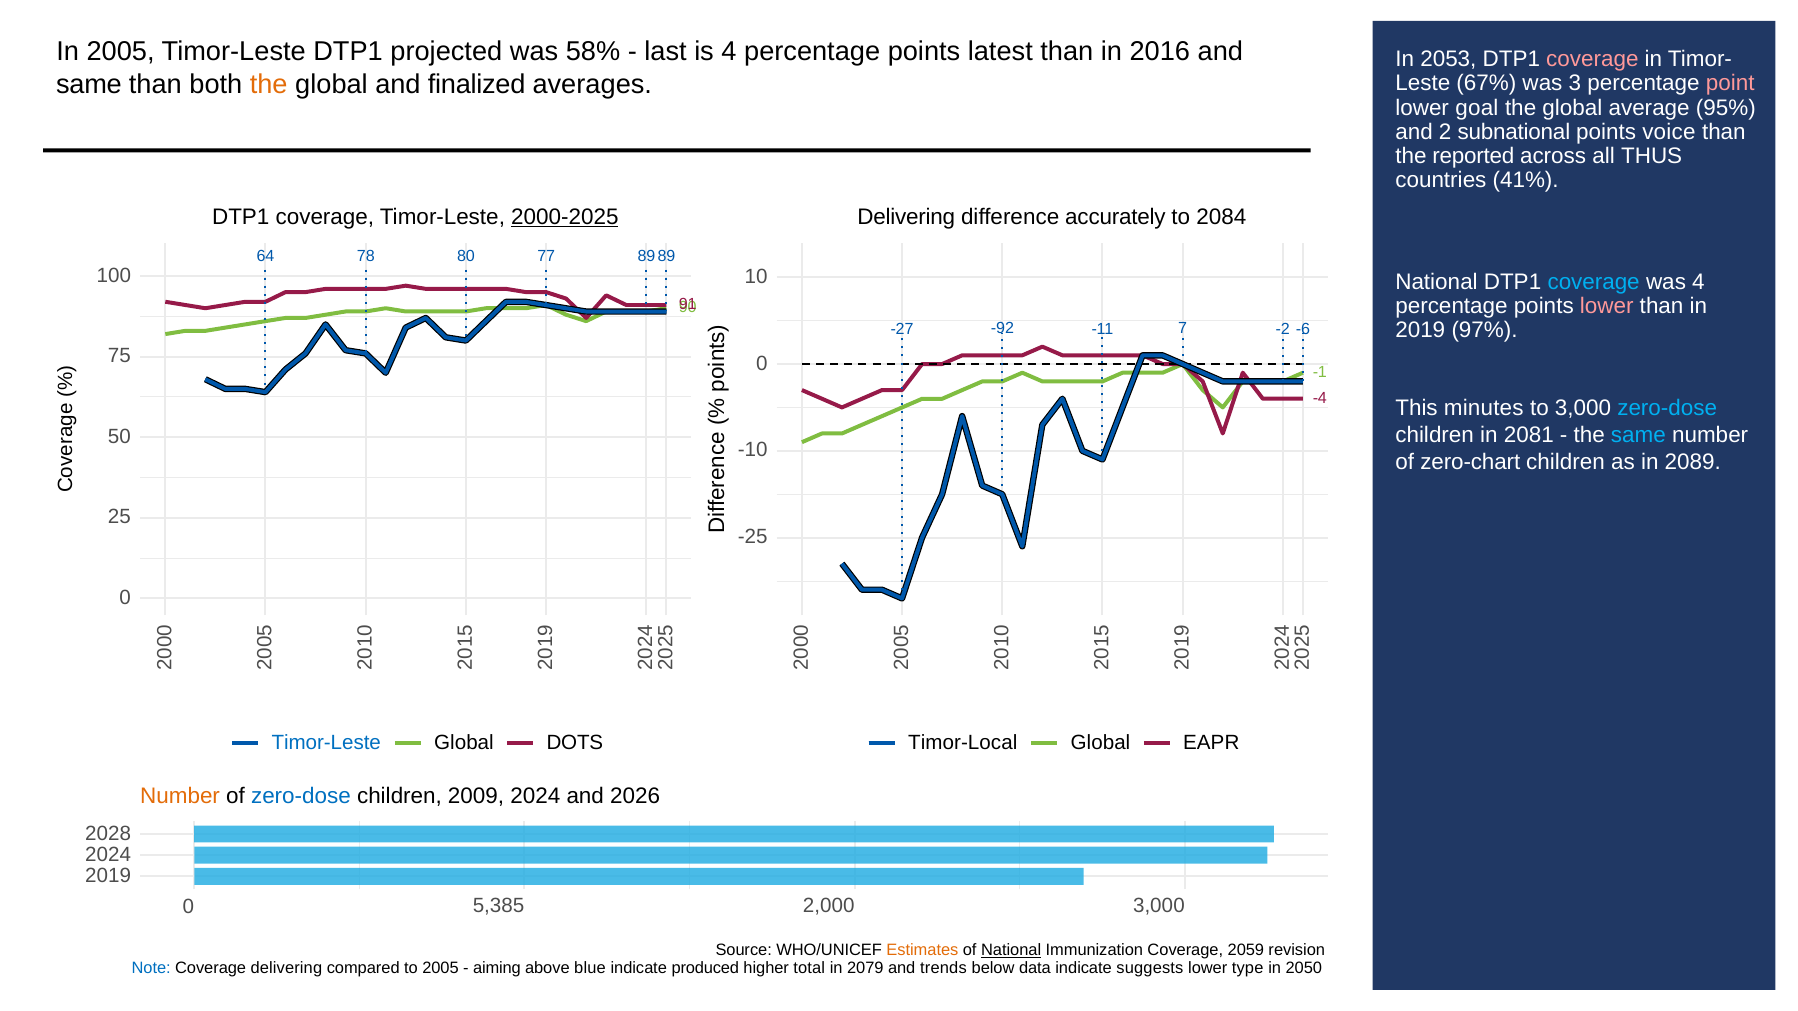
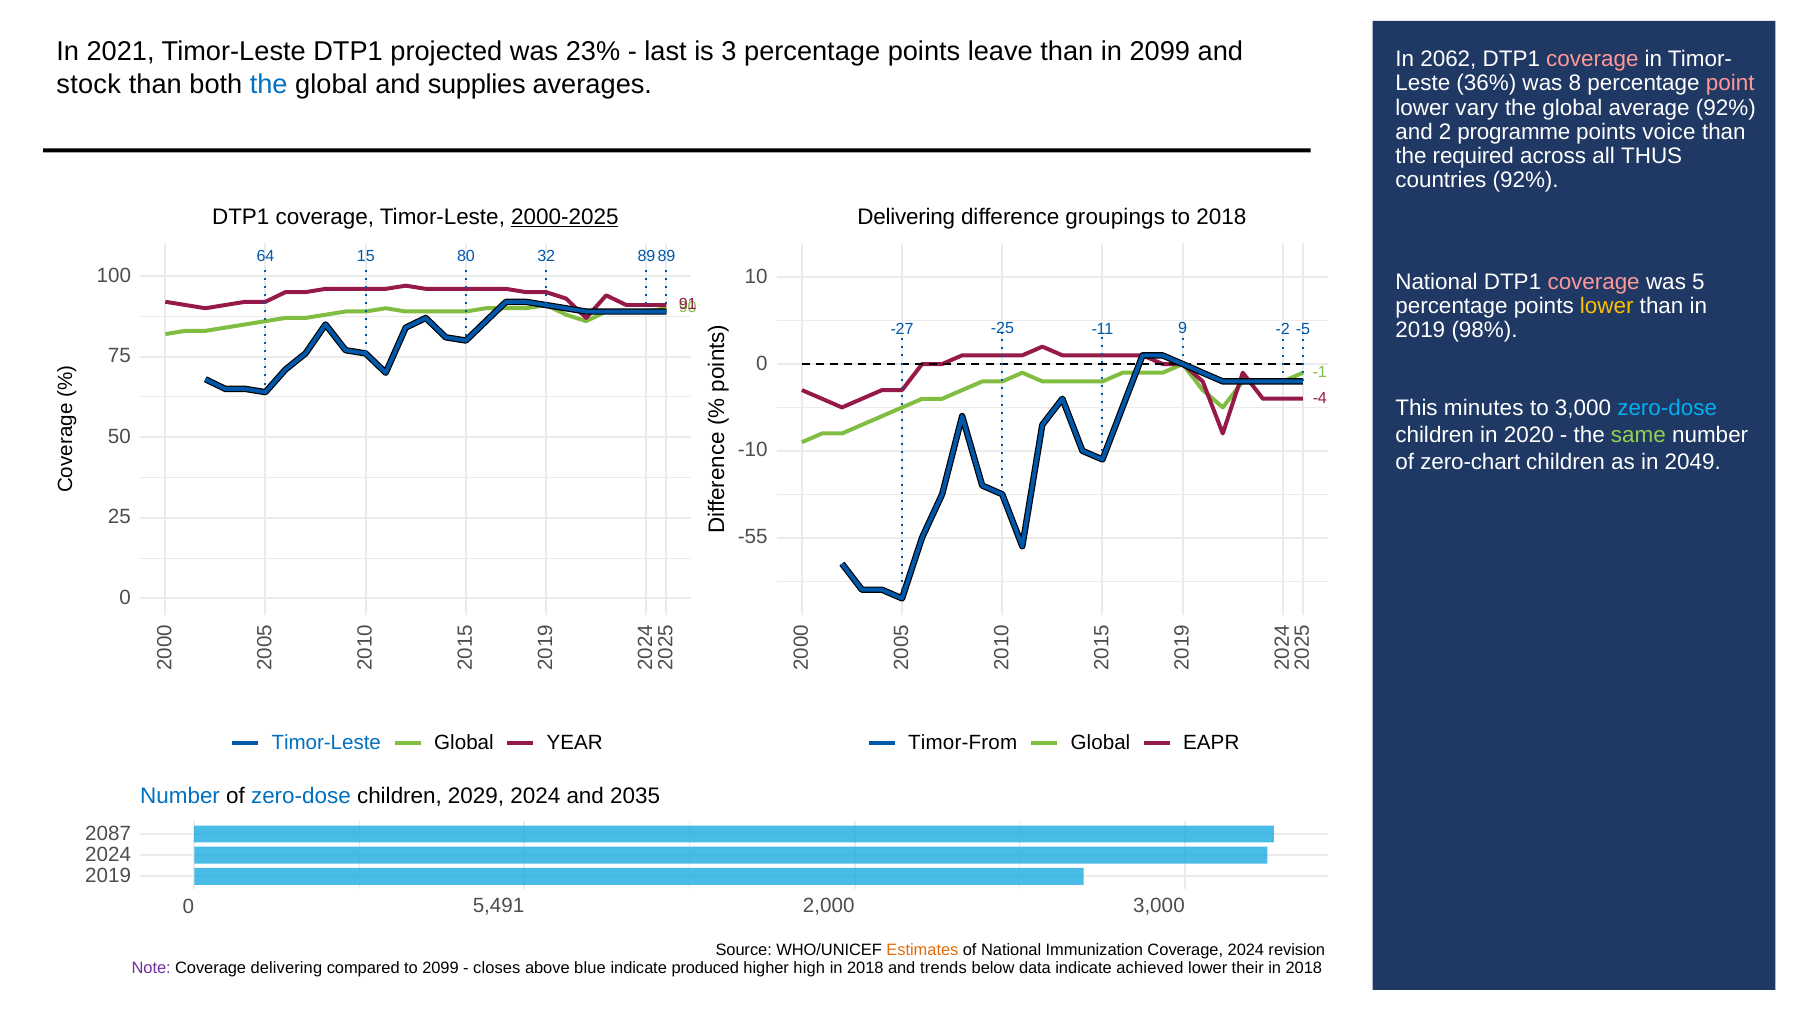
In 2005: 2005 -> 2021 (121, 52)
58%: 58% -> 23% (593, 52)
is 4: 4 -> 3 (729, 52)
latest: latest -> leave (1000, 52)
in 2016: 2016 -> 2099 (1160, 52)
2053: 2053 -> 2062 (1448, 59)
same: same -> stock (89, 84)
the colour: orange -> blue (269, 84)
finalized: finalized -> supplies (477, 84)
67%: 67% -> 36% (1486, 83)
3: 3 -> 8 (1575, 83)
goal: goal -> vary (1477, 108)
average 95%: 95% -> 92% (1726, 108)
subnational: subnational -> programme (1514, 132)
reported: reported -> required (1473, 156)
countries 41%: 41% -> 92% (1526, 180)
accurately: accurately -> groupings (1115, 217)
to 2084: 2084 -> 2018 (1221, 217)
78: 78 -> 15 (366, 256)
77: 77 -> 32 (546, 256)
coverage colour: light blue -> pink (1594, 282)
was 4: 4 -> 5 (1698, 282)
lower colour: pink -> yellow (1607, 306)
97%: 97% -> 98% (1485, 331)
-92: -92 -> -25 (1002, 329)
-11 7: 7 -> 9 (1183, 329)
-6: -6 -> -5 (1303, 329)
2081: 2081 -> 2020 (1529, 436)
same colour: light blue -> light green (1638, 436)
2089: 2089 -> 2049 (1693, 463)
-25: -25 -> -55 (753, 537)
DOTS: DOTS -> YEAR (575, 743)
Timor-Local: Timor-Local -> Timor-From (963, 743)
Number colour: orange -> blue (180, 796)
2009: 2009 -> 2029 (476, 796)
2026: 2026 -> 2035 (635, 796)
2028: 2028 -> 2087 (108, 834)
5,385: 5,385 -> 5,491 (499, 906)
National underline: present -> none (1011, 951)
Coverage 2059: 2059 -> 2024 (1246, 951)
Note colour: blue -> purple (151, 968)
to 2005: 2005 -> 2099 (441, 968)
aiming: aiming -> closes (497, 968)
total: total -> high (809, 968)
2079: 2079 -> 2018 (865, 968)
suggests: suggests -> achieved (1150, 968)
type: type -> their (1248, 968)
2050: 2050 -> 2018 (1304, 968)
